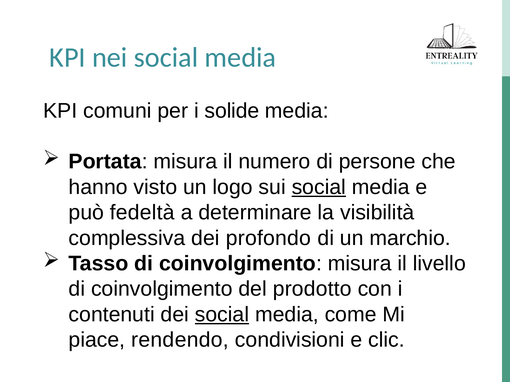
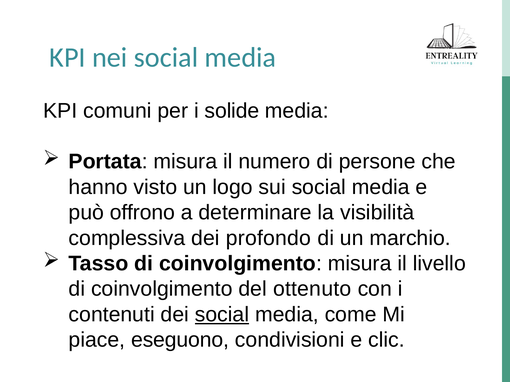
social underline: present -> none (319, 187)
fedeltà: fedeltà -> offrono (142, 213)
prodotto: prodotto -> ottenuto (312, 289)
rendendo: rendendo -> eseguono (180, 340)
